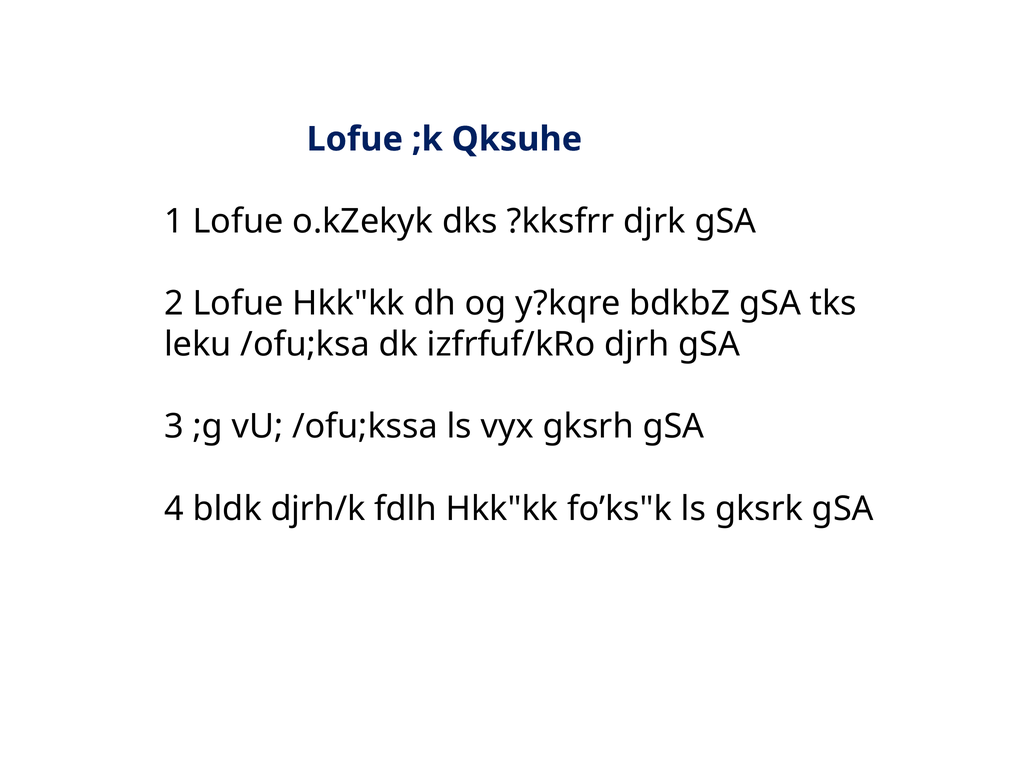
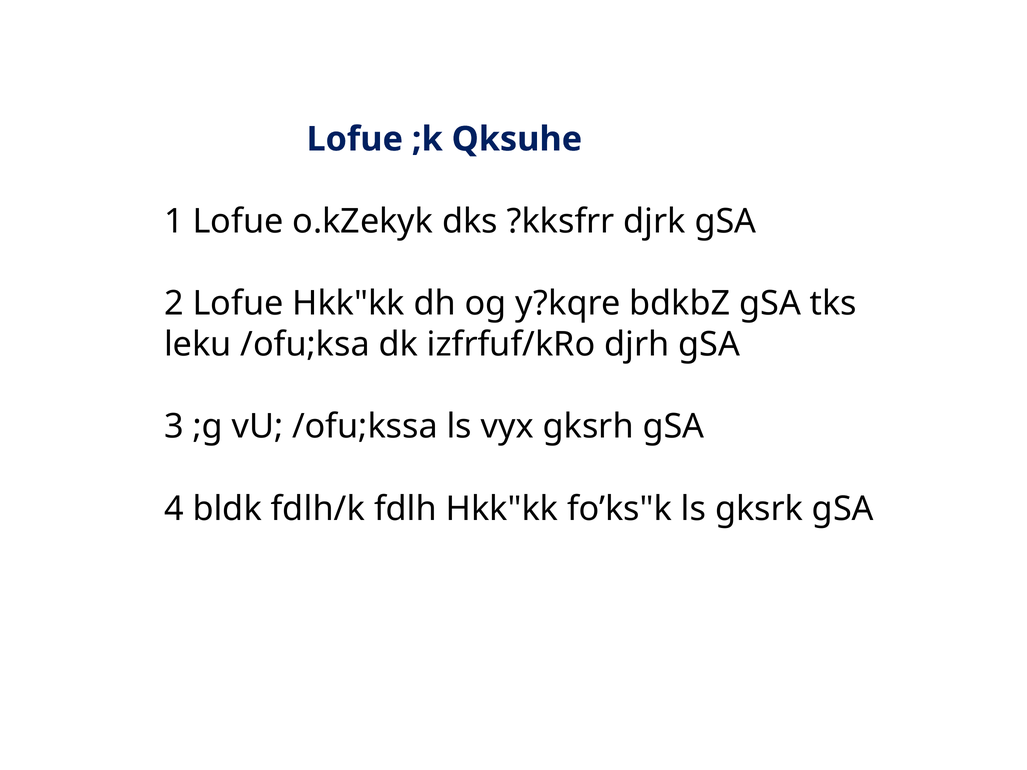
djrh/k: djrh/k -> fdlh/k (318, 509)
